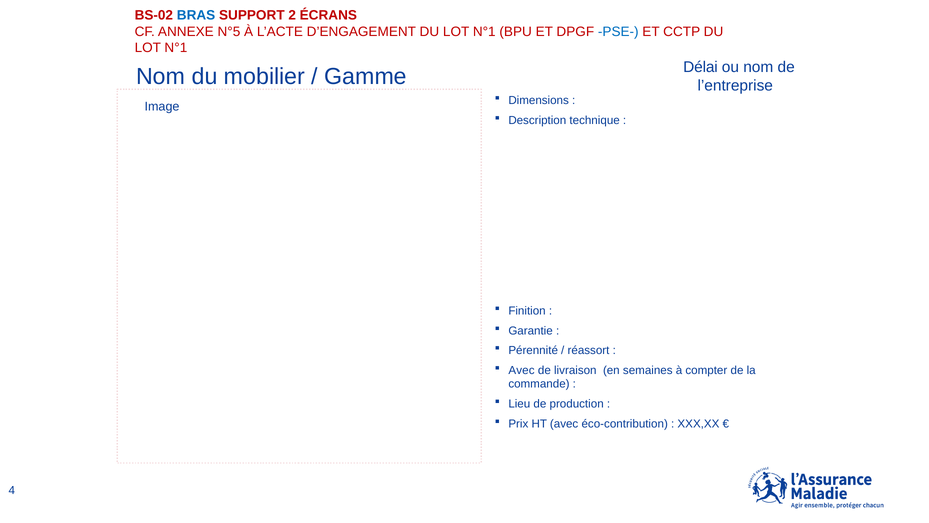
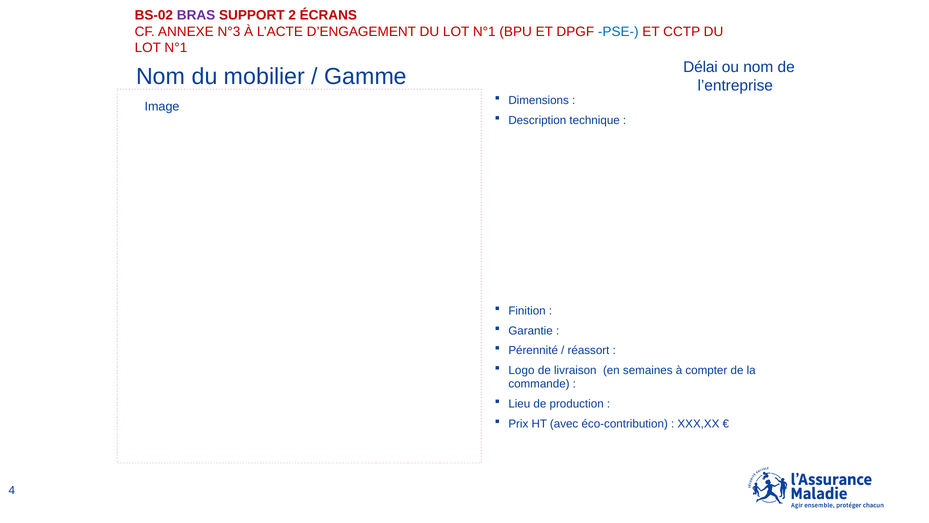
BRAS colour: blue -> purple (196, 15)
N°5: N°5 -> N°3 (229, 32)
Avec: Avec -> Logo (521, 370)
